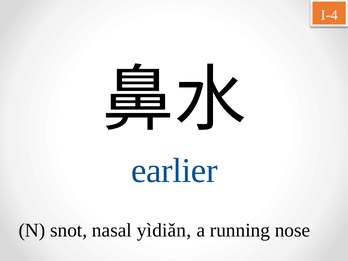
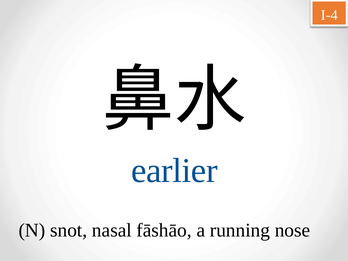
yìdiǎn: yìdiǎn -> fāshāo (164, 230)
